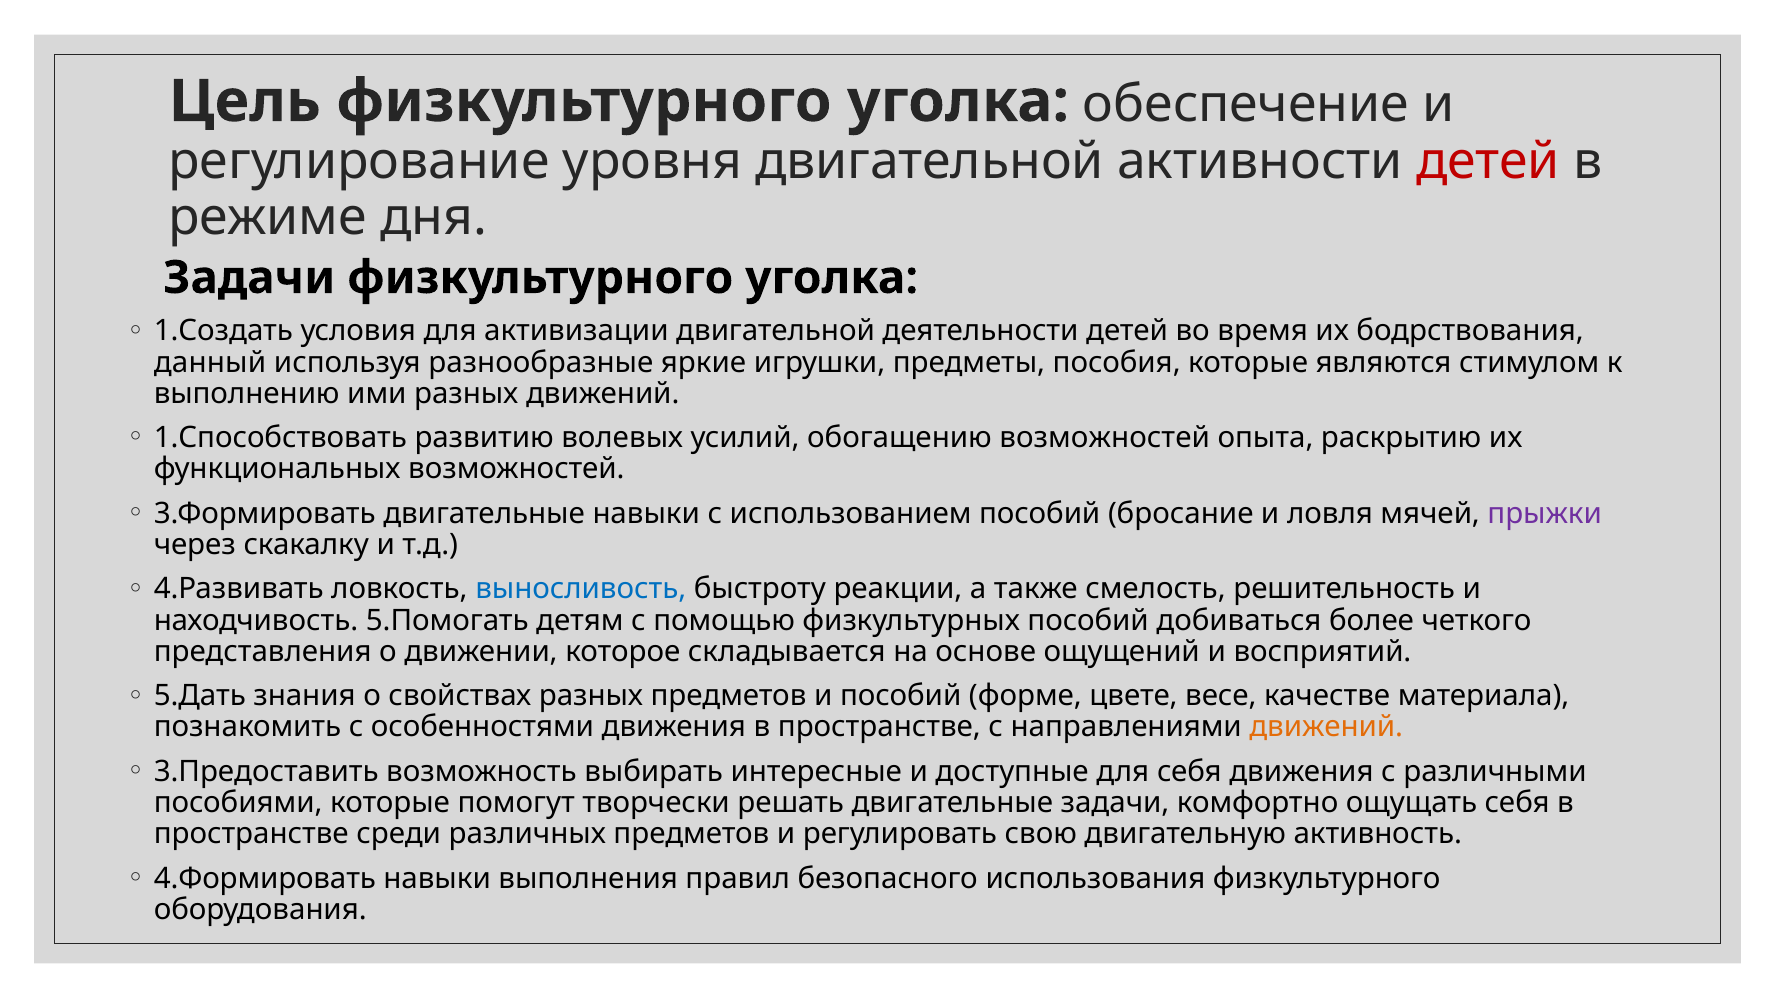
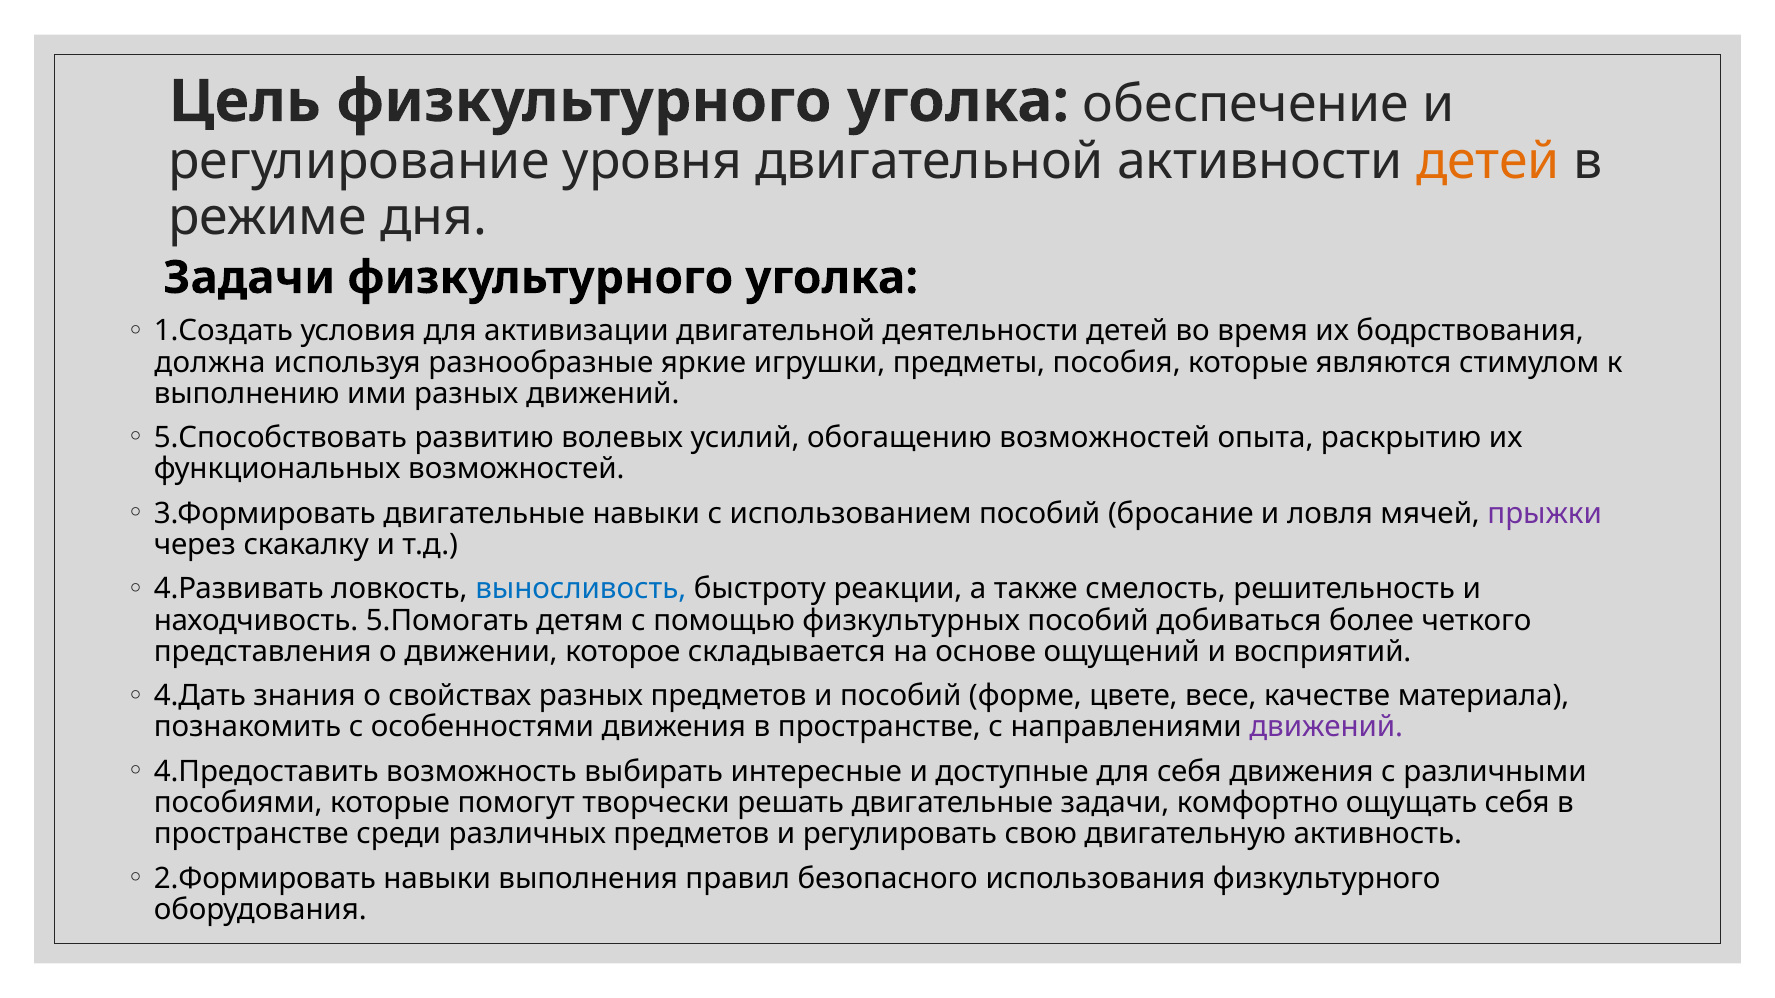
детей colour: red -> orange (1488, 162)
данный: данный -> должна (210, 362)
1.Способствовать: 1.Способствовать -> 5.Способствовать (280, 438)
5.Дать: 5.Дать -> 4.Дать (200, 696)
движений colour: orange -> purple (1326, 728)
3.Предоставить: 3.Предоставить -> 4.Предоставить (266, 772)
4.Формировать: 4.Формировать -> 2.Формировать (265, 879)
